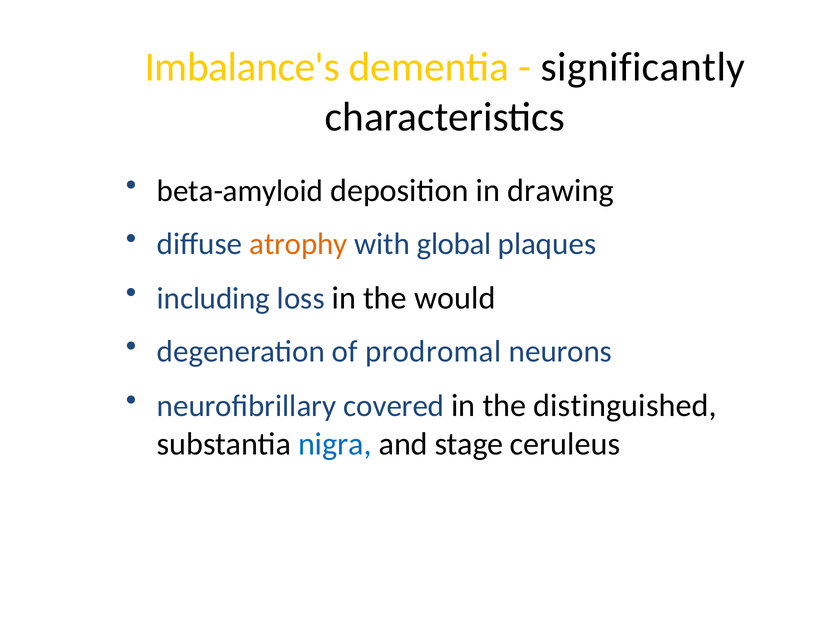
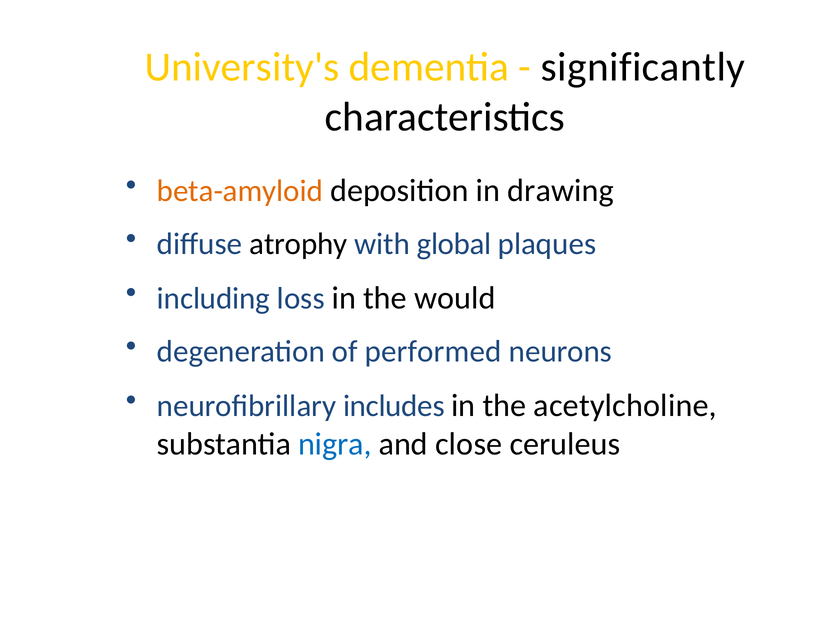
Imbalance's: Imbalance's -> University's (242, 67)
beta-amyloid colour: black -> orange (240, 191)
atrophy colour: orange -> black (298, 244)
prodromal: prodromal -> performed (433, 351)
covered: covered -> includes (394, 406)
distinguished: distinguished -> acetylcholine (625, 406)
stage: stage -> close (469, 444)
